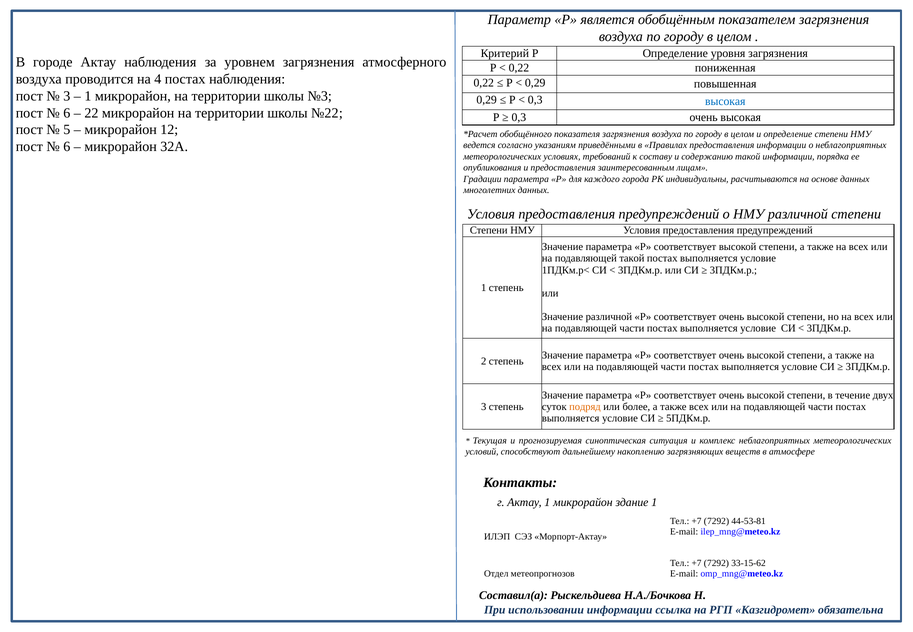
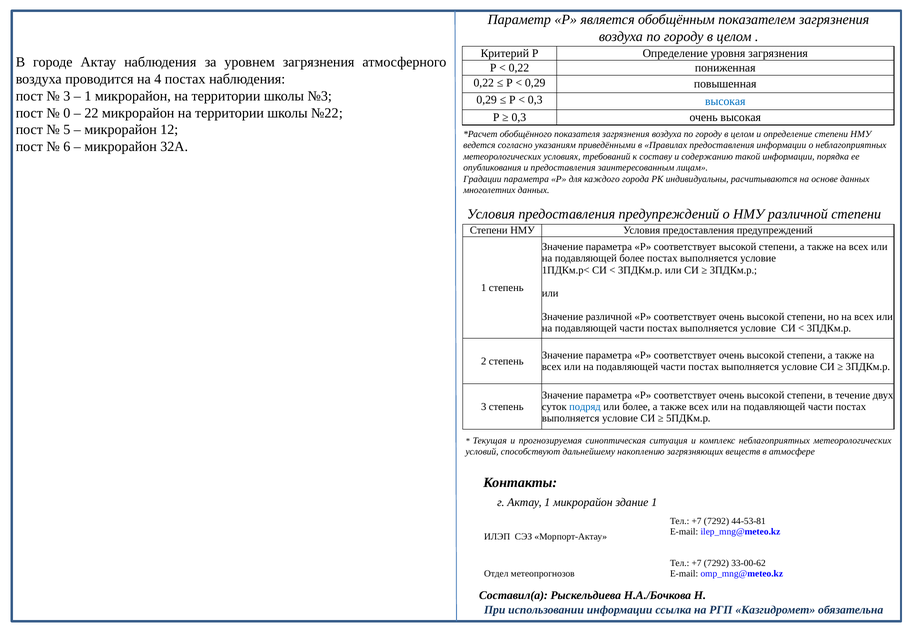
6: 6 -> 0 (67, 113)
подавляющей такой: такой -> более (632, 258)
подряд colour: orange -> blue (585, 407)
33-15-62: 33-15-62 -> 33-00-62 (749, 563)
